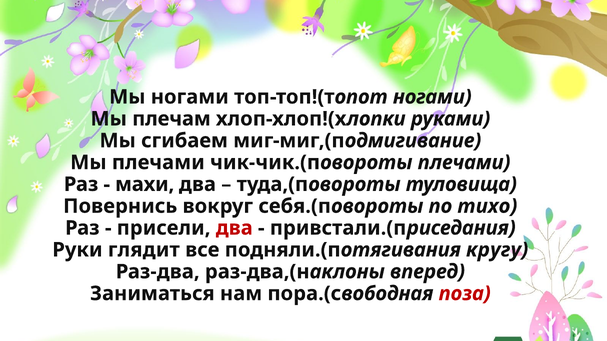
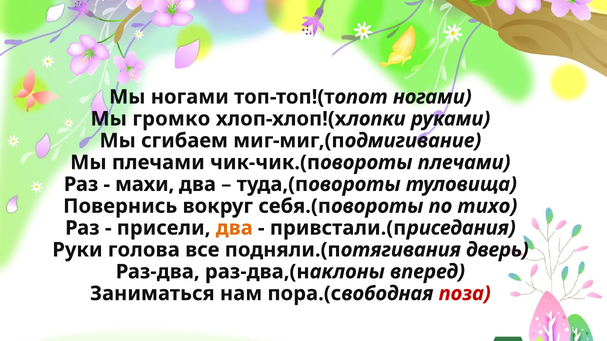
плечам: плечам -> громко (171, 119)
два colour: red -> orange (234, 228)
глядит: глядит -> голова (144, 250)
кругу: кругу -> дверь (497, 250)
